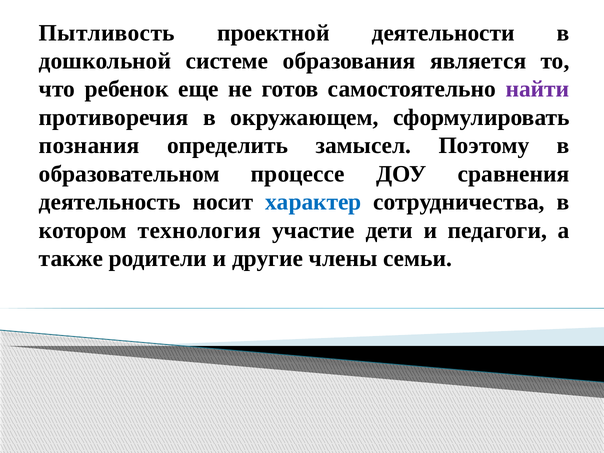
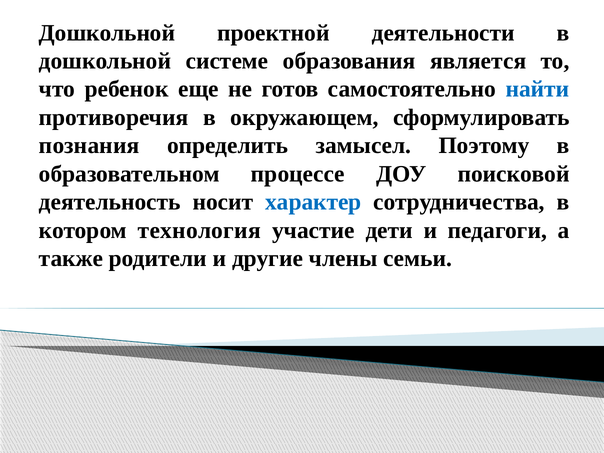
Пытливость: Пытливость -> Дошкольной (107, 33)
найти colour: purple -> blue (537, 89)
сравнения: сравнения -> поисковой (514, 174)
